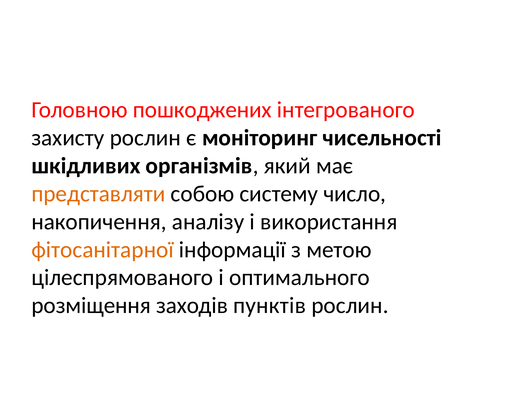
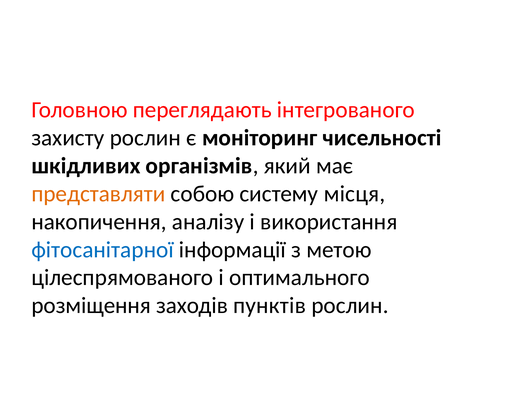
пошкоджених: пошкоджених -> переглядають (202, 110)
число: число -> місця (354, 194)
фітосанітарної colour: orange -> blue (103, 250)
